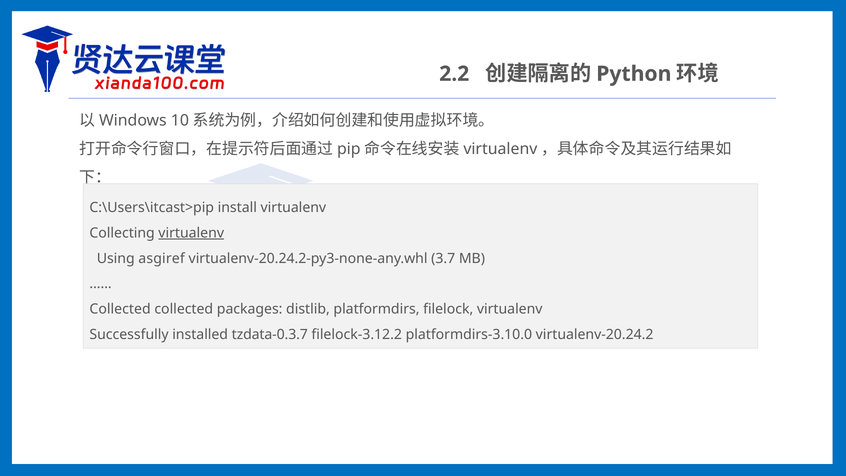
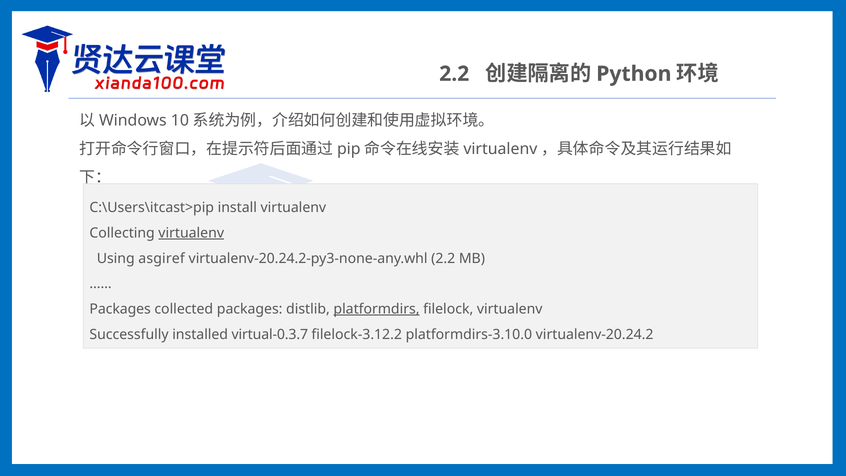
virtualenv-20.24.2-py3-none-any.whl 3.7: 3.7 -> 2.2 (443, 258)
Collected: Collected -> Packages (120, 309)
platformdirs underline: none -> present (377, 309)
tzdata-0.3.7: tzdata-0.3.7 -> virtual-0.3.7 (270, 334)
